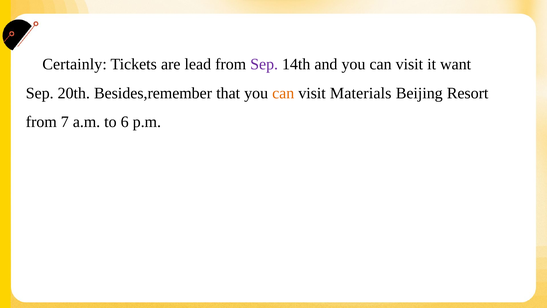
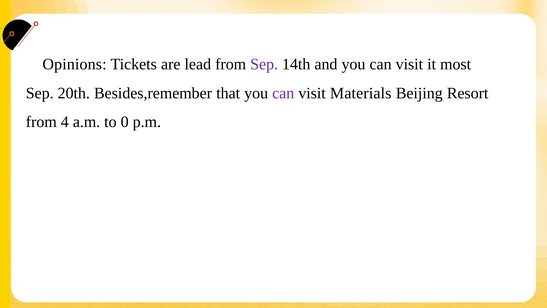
Certainly: Certainly -> Opinions (75, 64)
want: want -> most (456, 64)
can colour: orange -> purple (283, 93)
7: 7 -> 4 (65, 122)
6: 6 -> 0 (125, 122)
